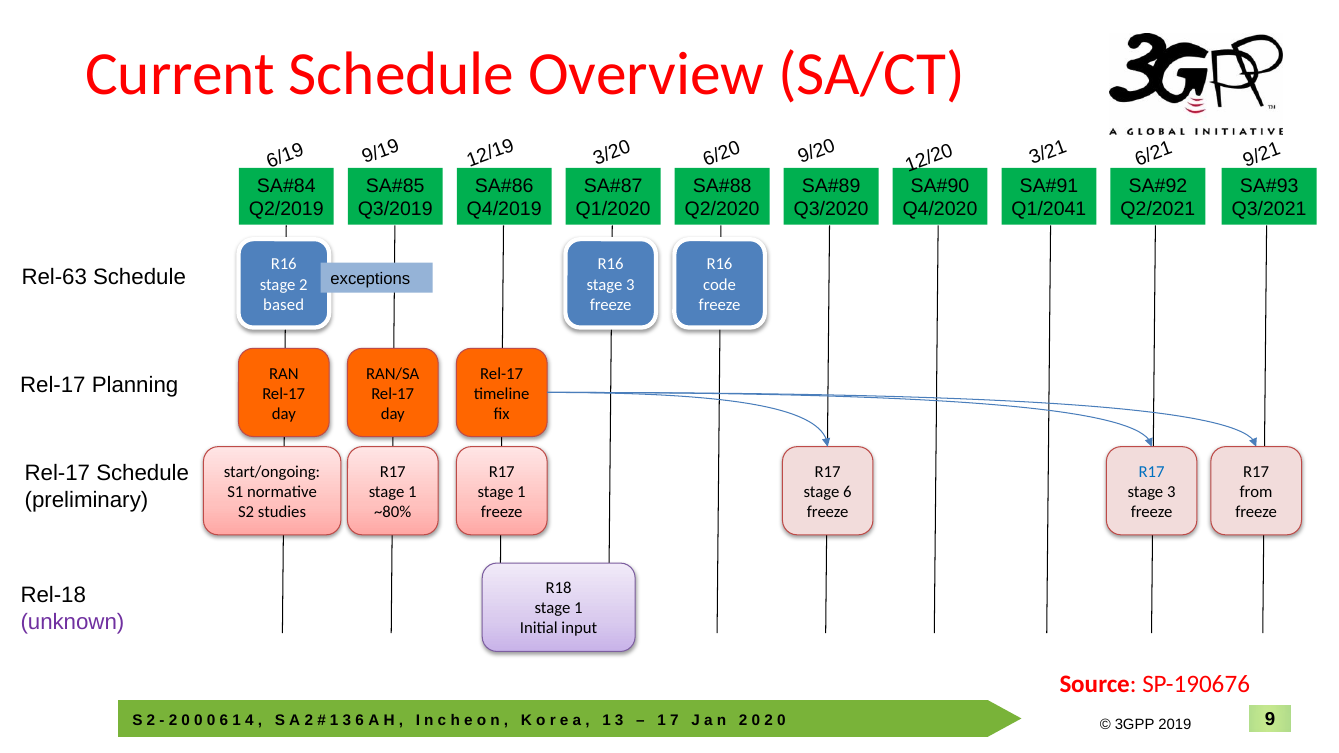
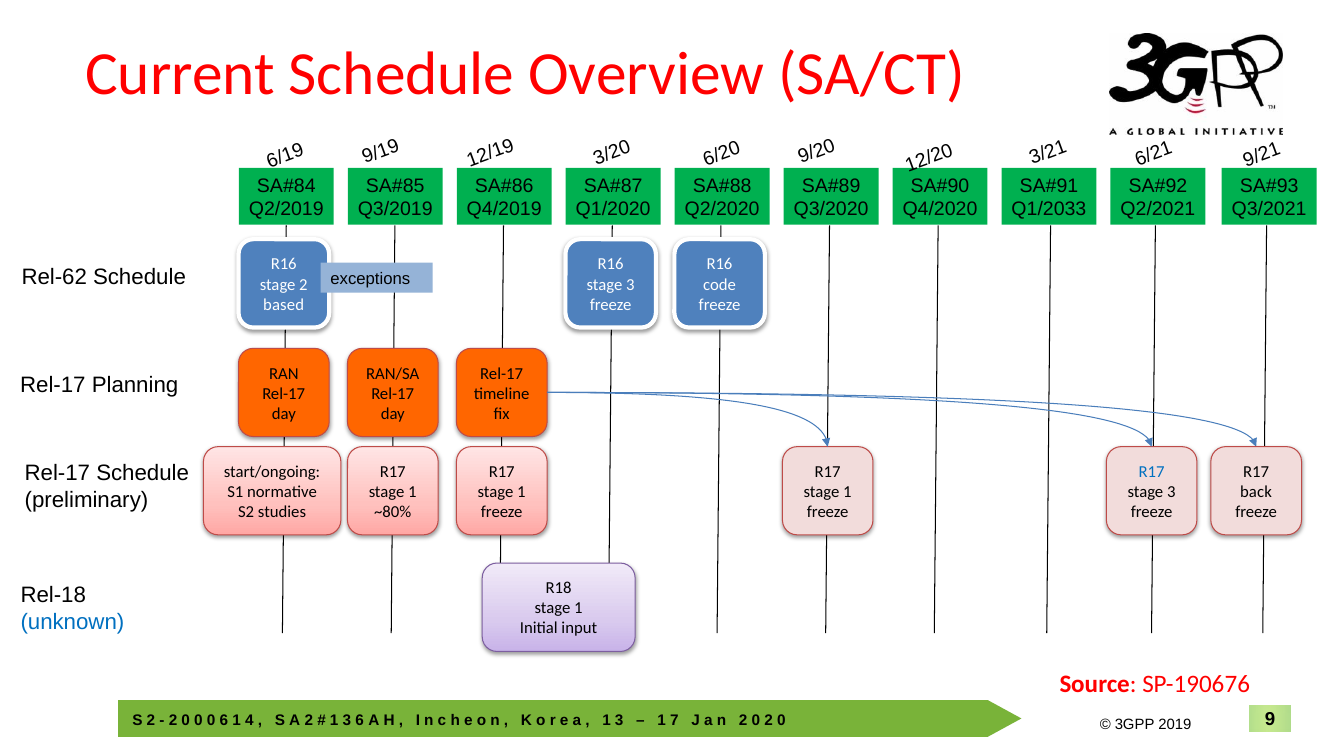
Q1/2041: Q1/2041 -> Q1/2033 (1049, 209)
Rel-63: Rel-63 -> Rel-62 (54, 277)
6: 6 -> 1 (847, 492)
from: from -> back (1256, 492)
unknown colour: purple -> blue (72, 623)
